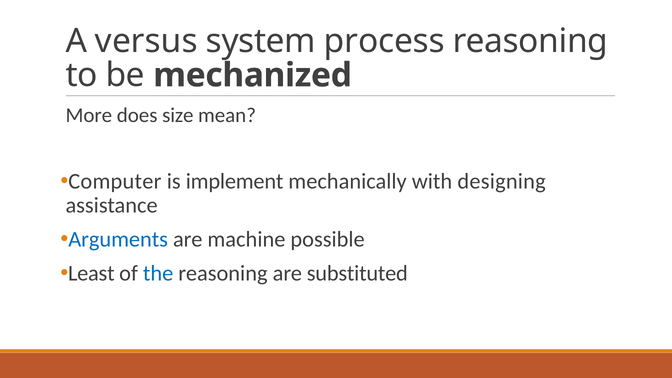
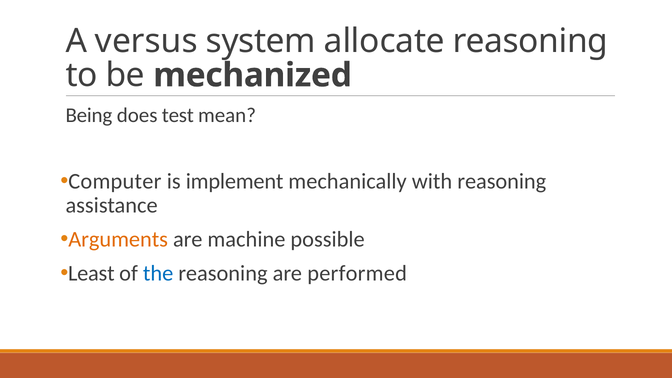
process: process -> allocate (384, 41)
More: More -> Being (89, 115)
size: size -> test (178, 115)
with designing: designing -> reasoning (502, 181)
Arguments colour: blue -> orange (118, 239)
substituted: substituted -> performed (357, 273)
